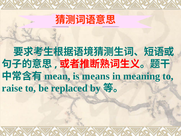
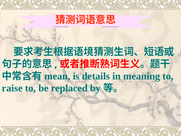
means: means -> details (96, 76)
